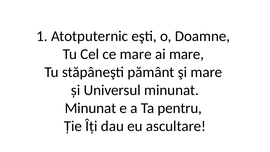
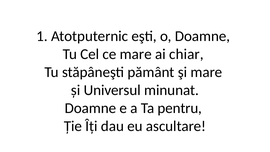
ai mare: mare -> chiar (186, 54)
Minunat: Minunat -> Doamne (90, 108)
